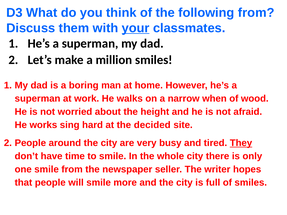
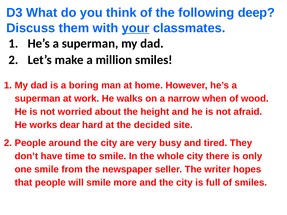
following from: from -> deep (256, 13)
sing: sing -> dear (70, 125)
They underline: present -> none (241, 143)
